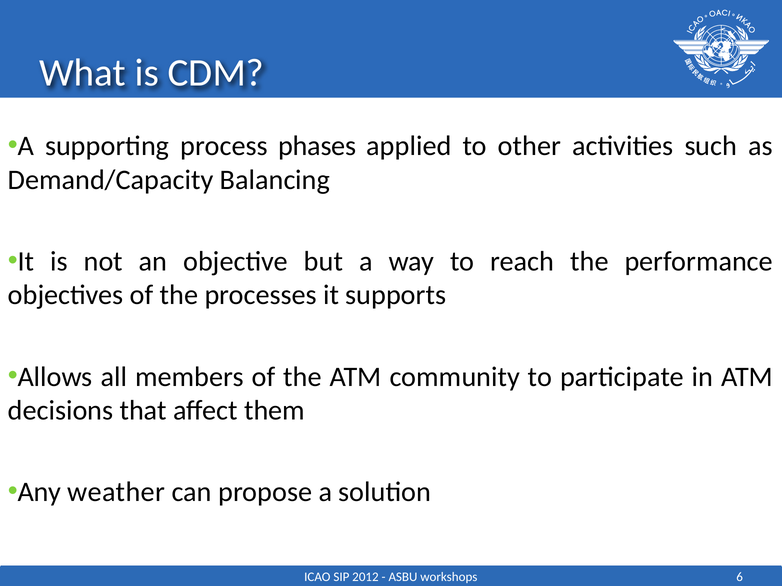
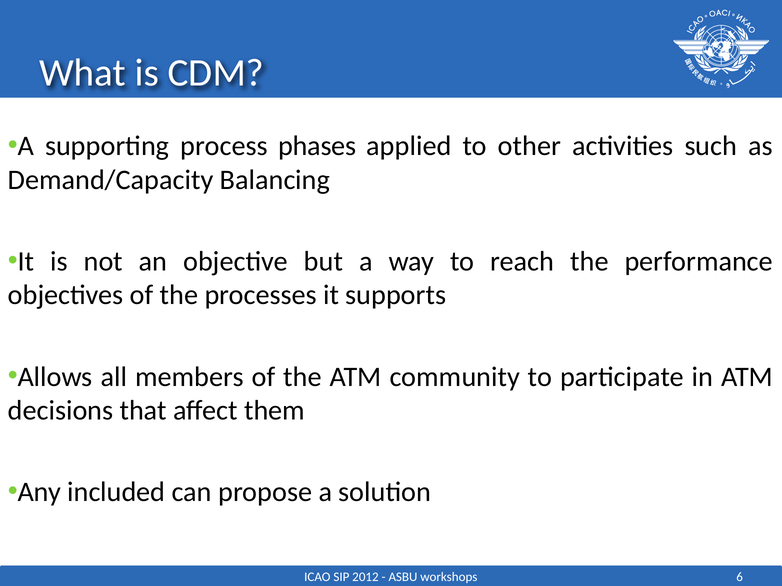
weather: weather -> included (116, 493)
